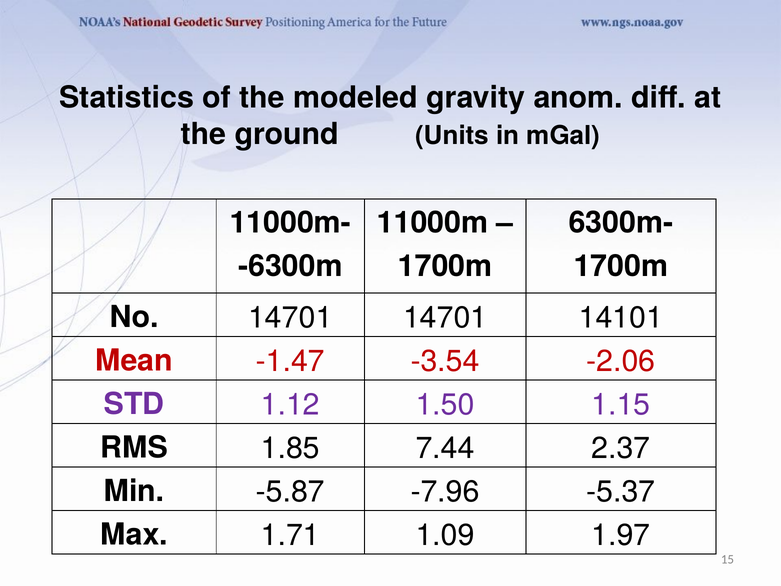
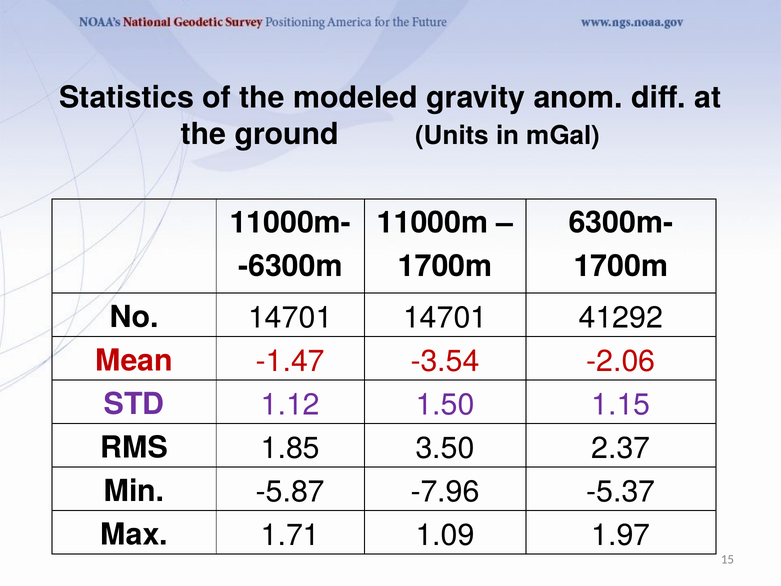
14101: 14101 -> 41292 (621, 318)
7.44: 7.44 -> 3.50 (445, 448)
